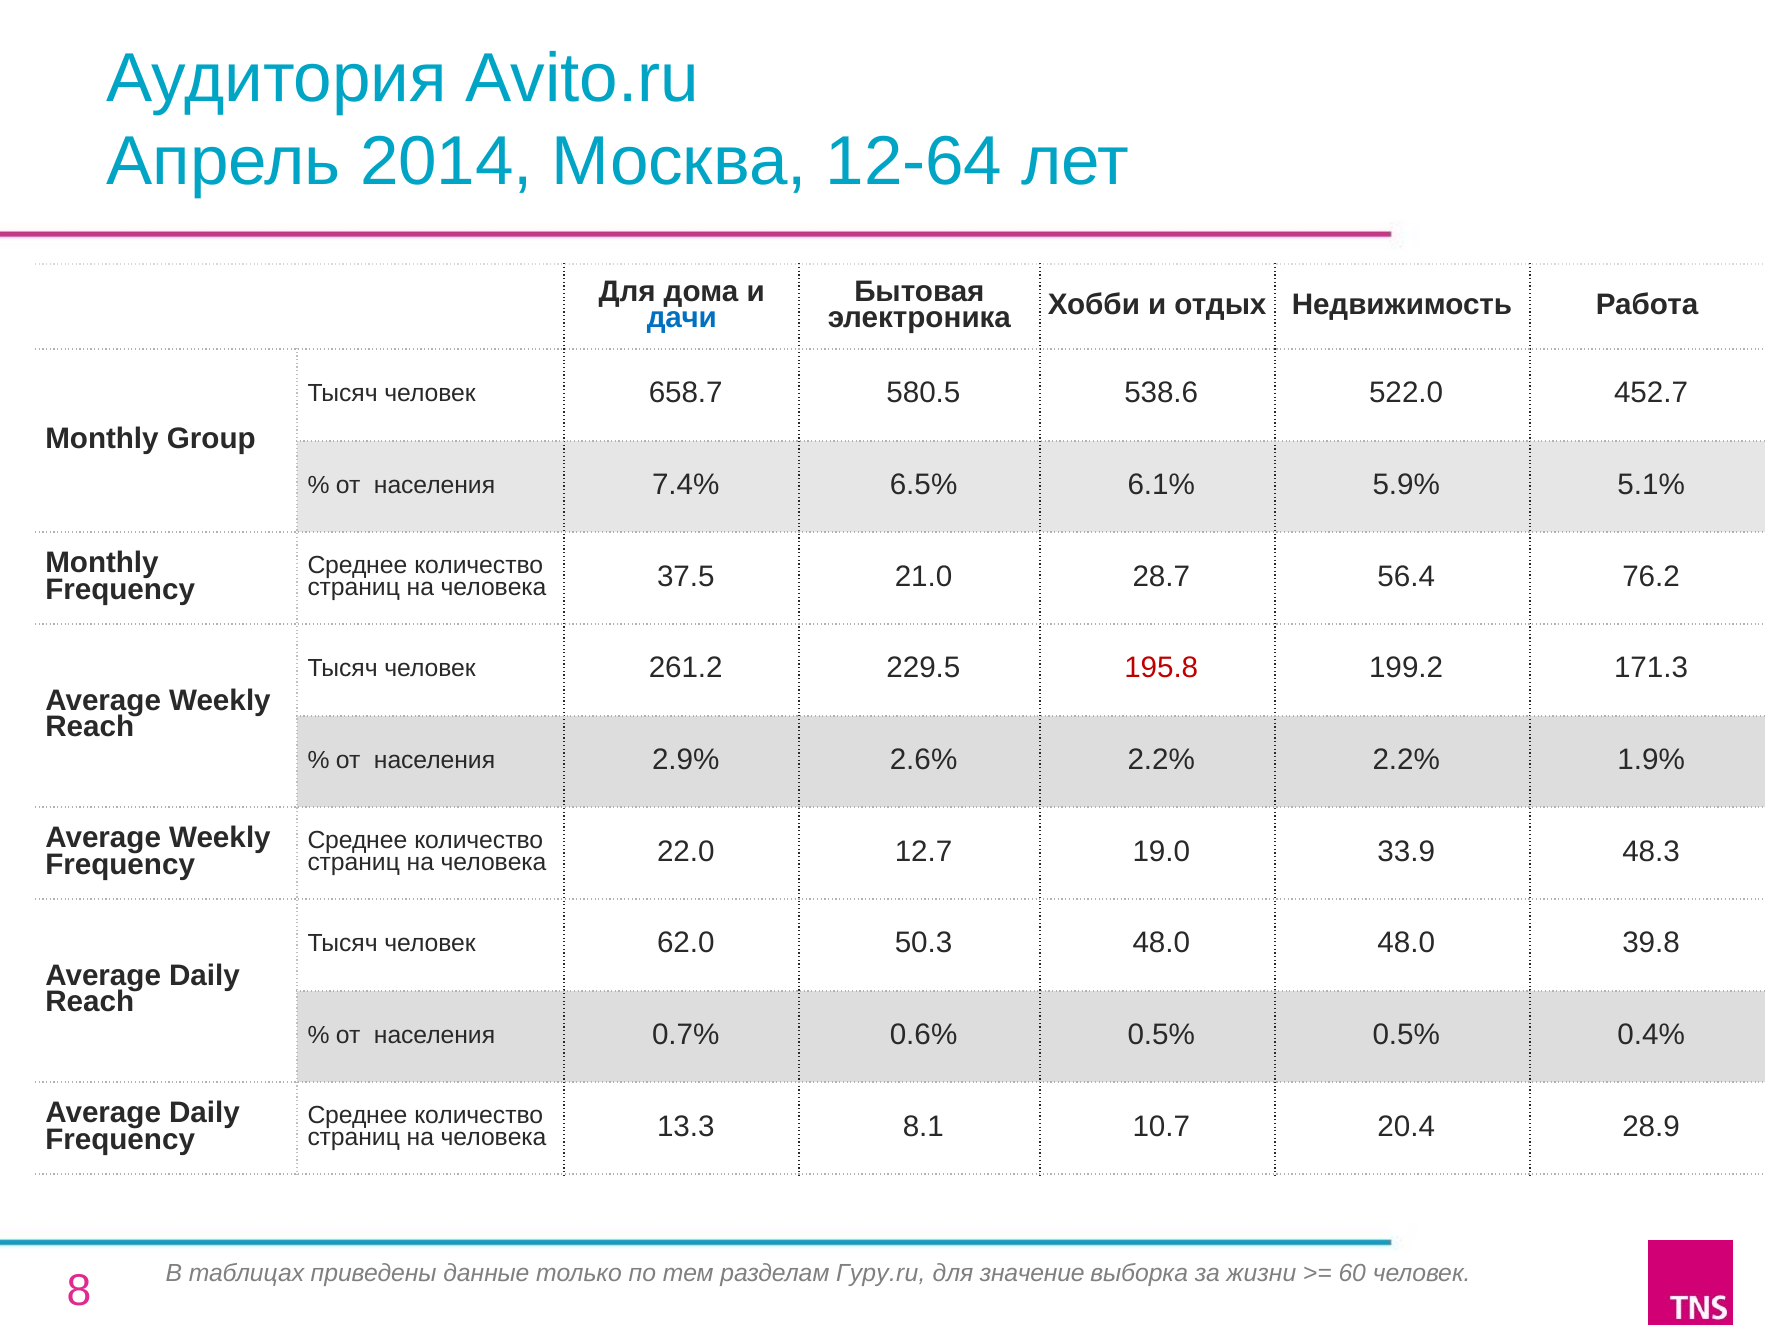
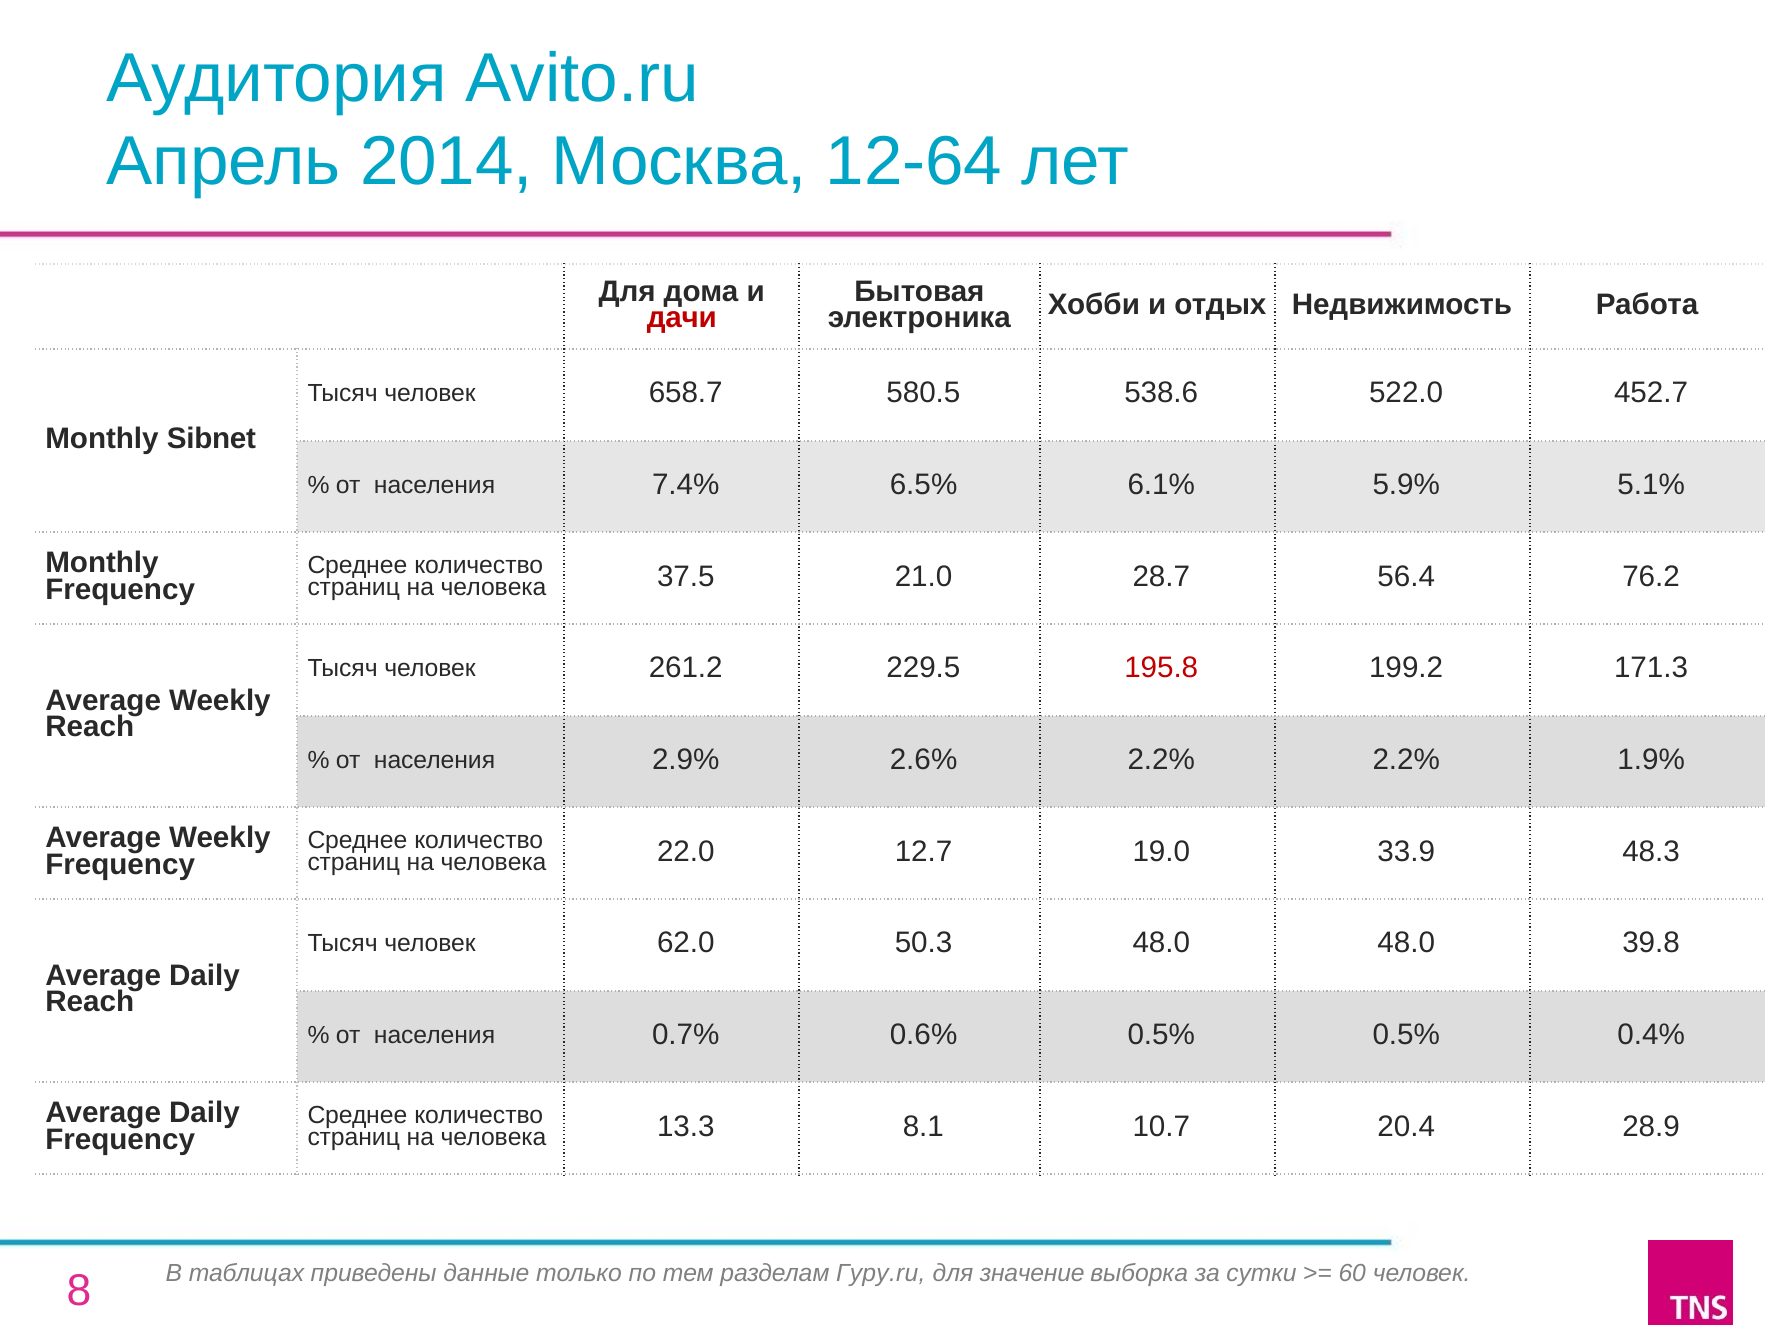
дачи colour: blue -> red (682, 318)
Group: Group -> Sibnet (211, 439)
жизни: жизни -> сутки (1262, 1273)
